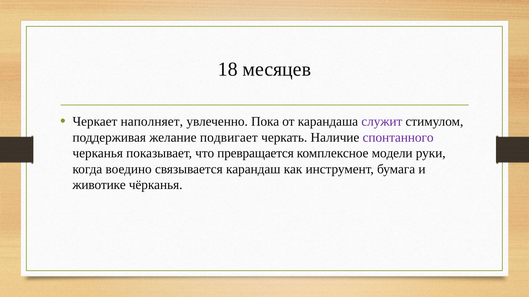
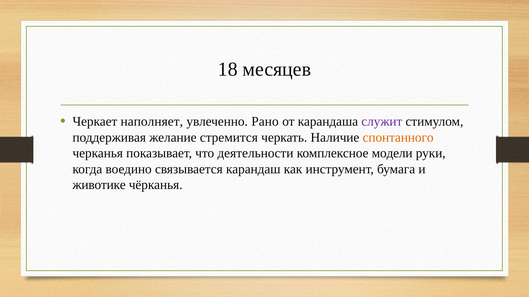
Пока: Пока -> Рано (265, 122)
подвигает: подвигает -> стремится (229, 138)
спонтанного colour: purple -> orange (398, 138)
превращается: превращается -> деятельности (255, 154)
